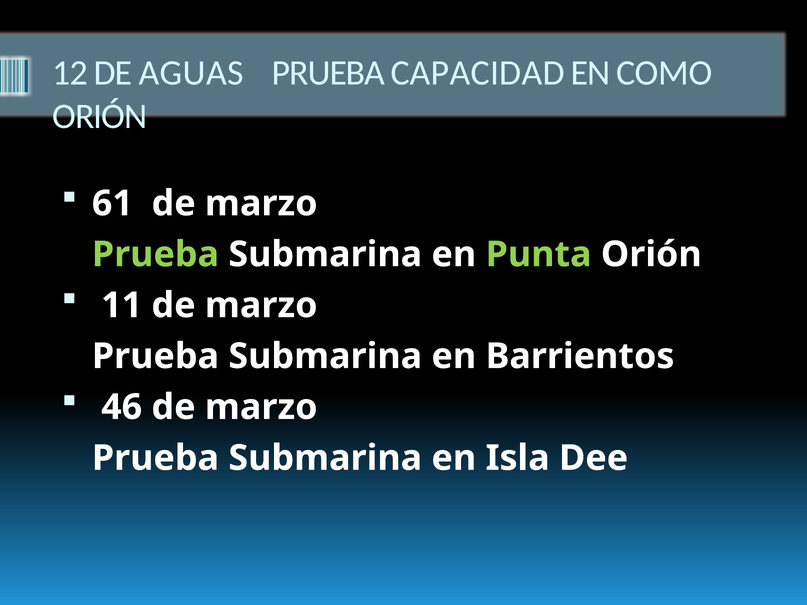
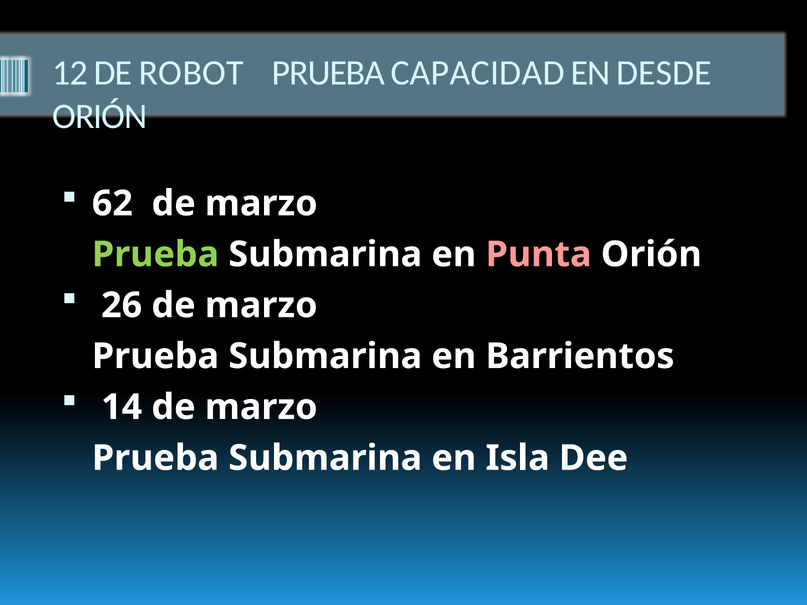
AGUAS: AGUAS -> ROBOT (191, 73)
COMO: COMO -> DESDE (664, 73)
61: 61 -> 62 (112, 204)
Punta colour: light green -> pink (539, 255)
11: 11 -> 26 (122, 305)
46: 46 -> 14 (122, 407)
